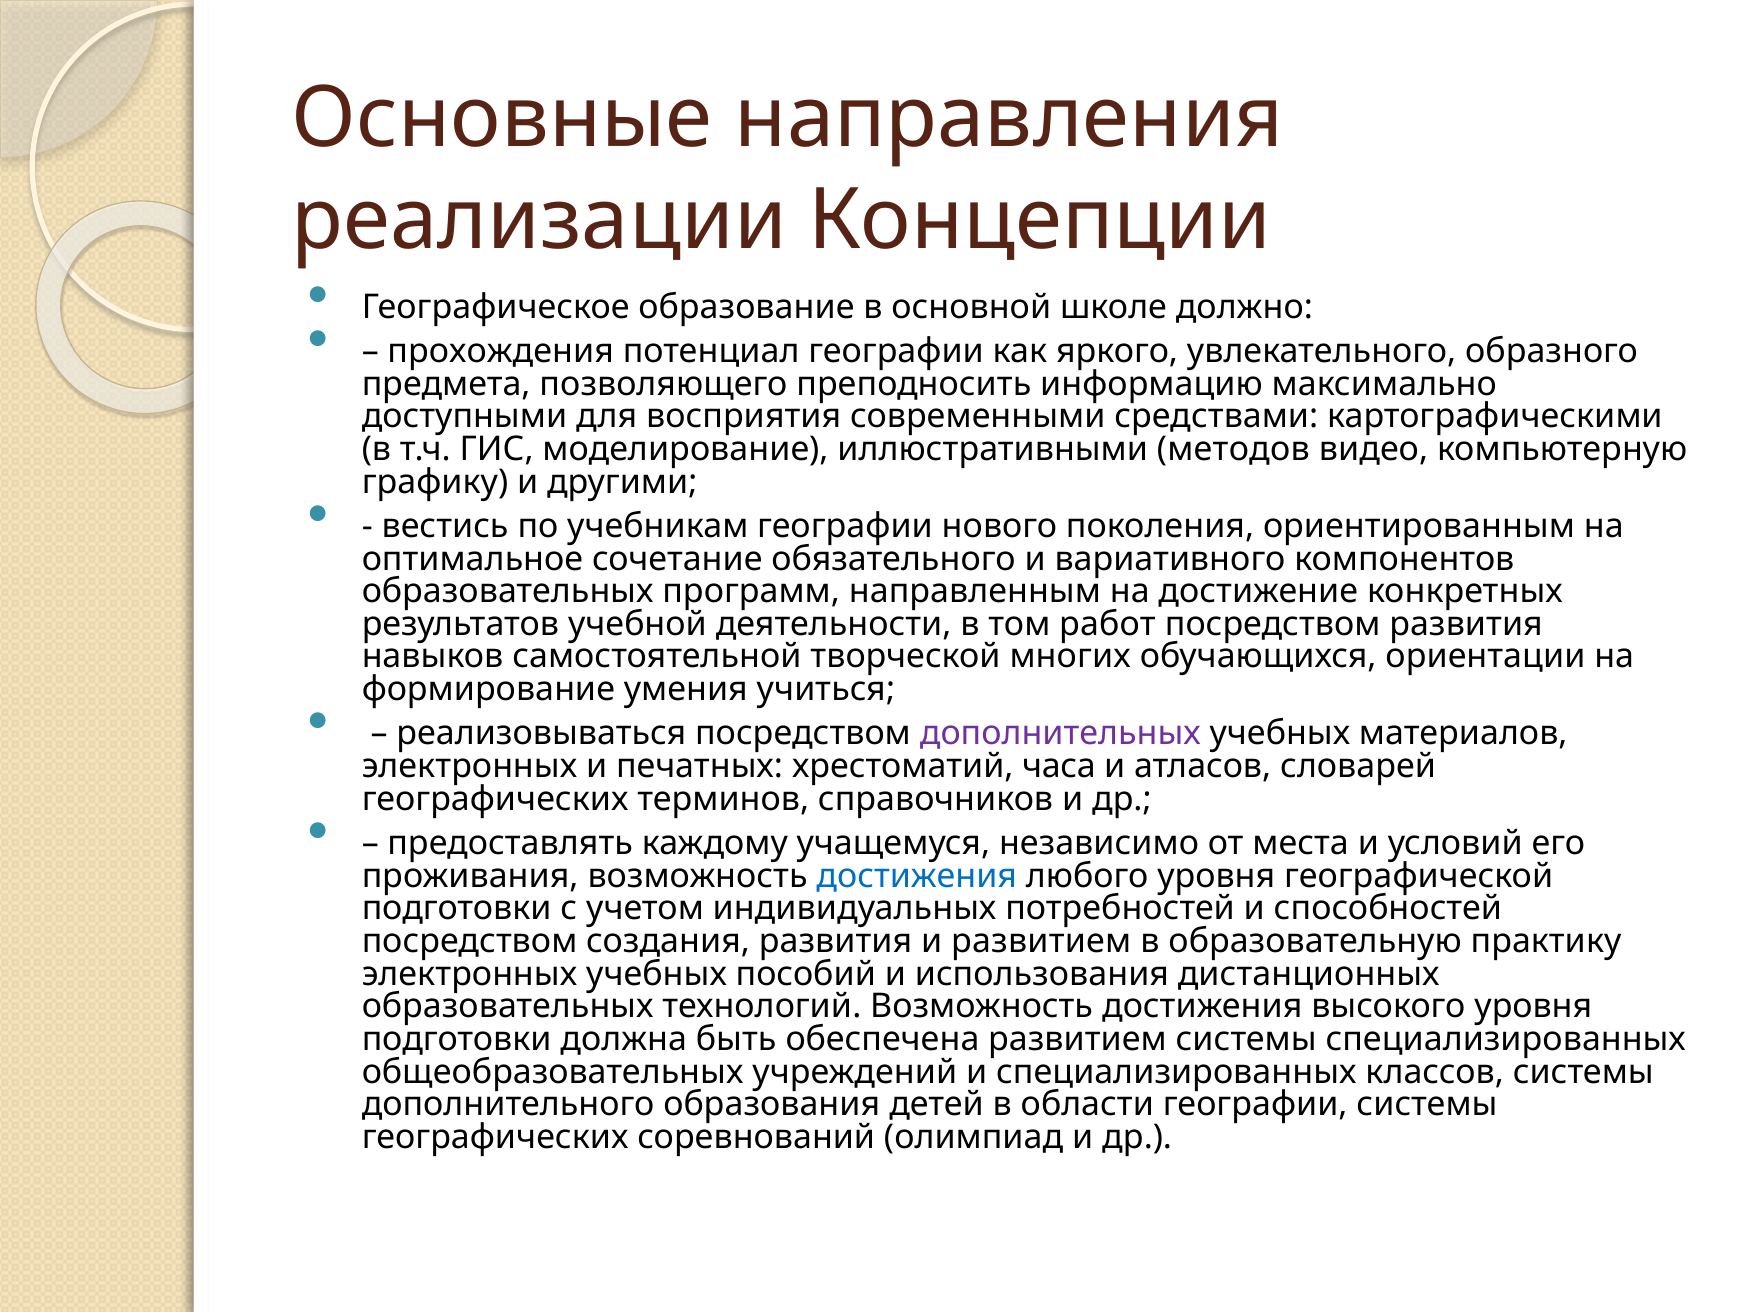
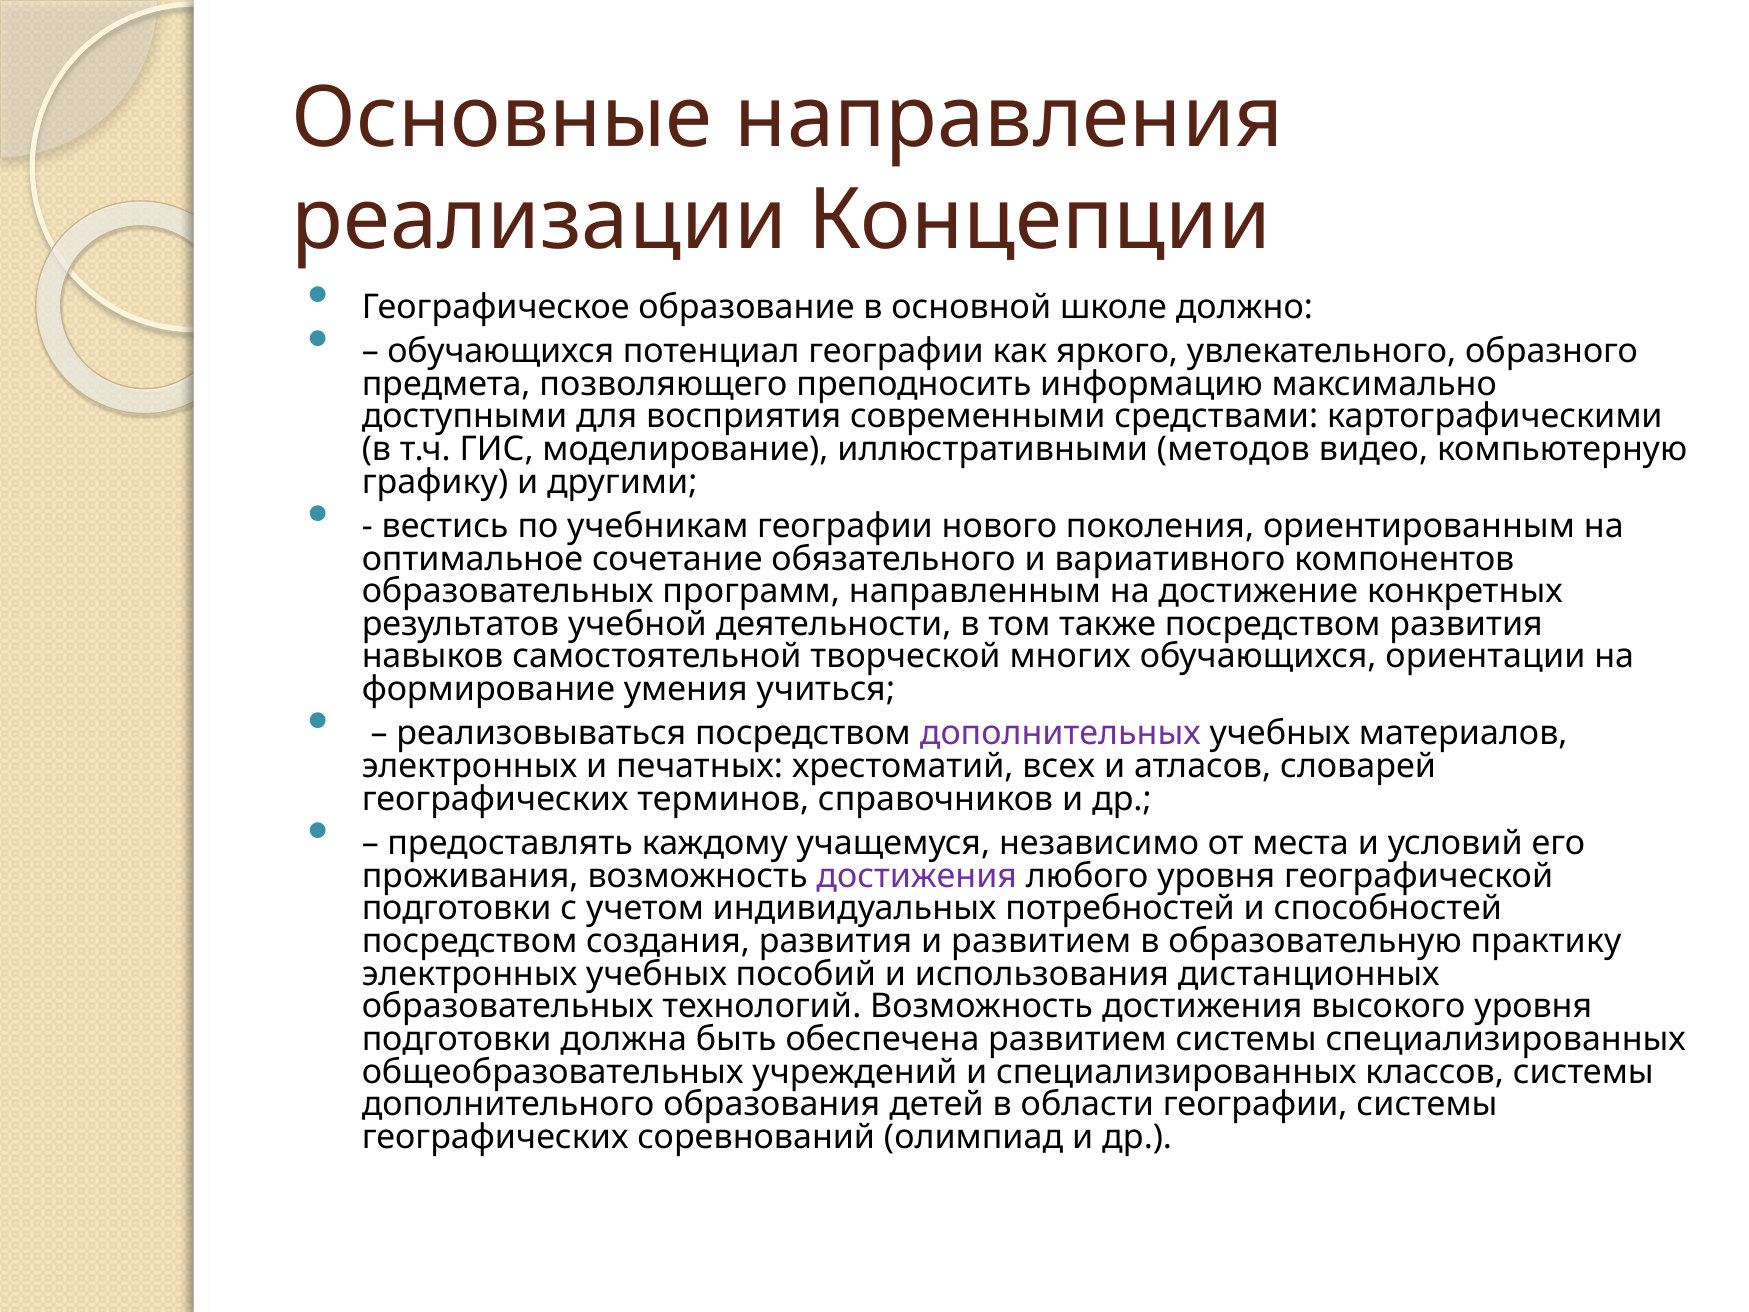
прохождения: прохождения -> обучающихся (501, 351)
работ: работ -> также (1108, 624)
часа: часа -> всех (1059, 766)
достижения colour: blue -> purple (917, 876)
